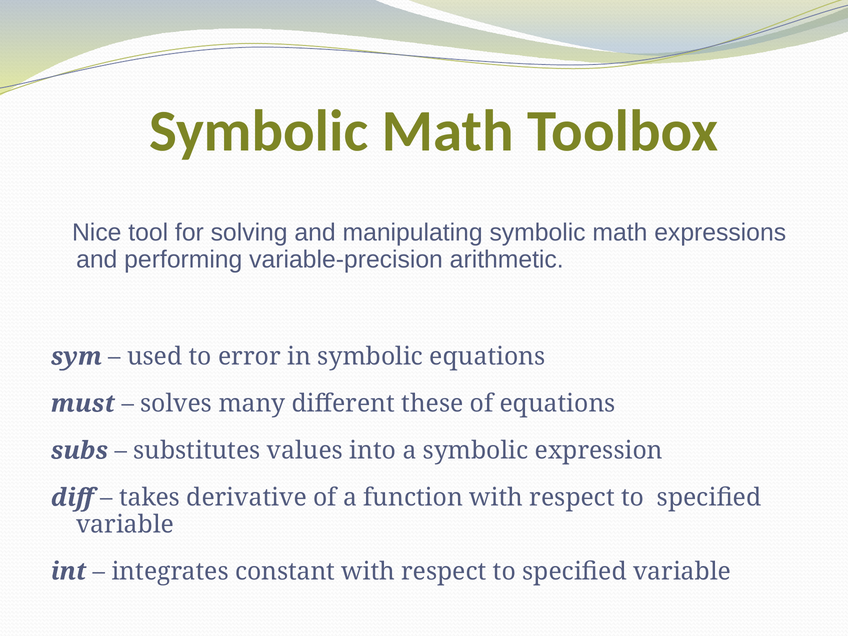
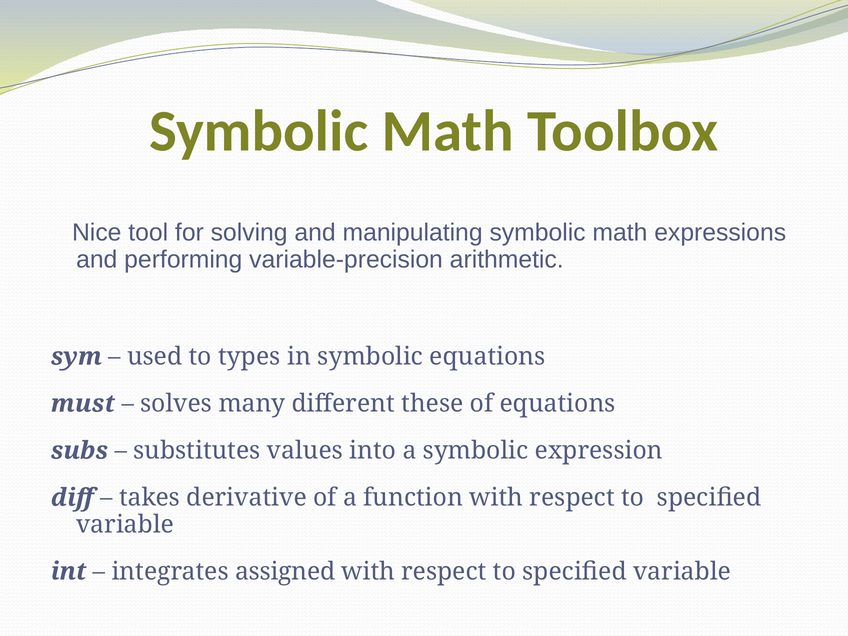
error: error -> types (249, 357)
constant: constant -> assigned (285, 571)
